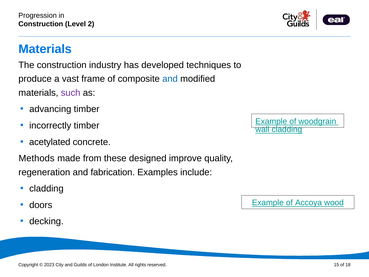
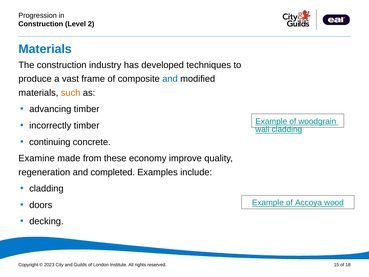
such colour: purple -> orange (71, 93)
acetylated: acetylated -> continuing (50, 142)
Methods: Methods -> Examine (37, 158)
designed: designed -> economy (148, 158)
fabrication: fabrication -> completed (113, 172)
